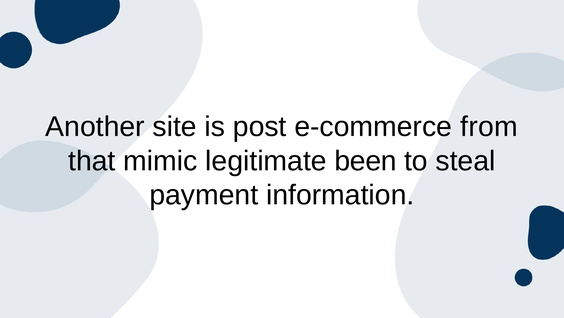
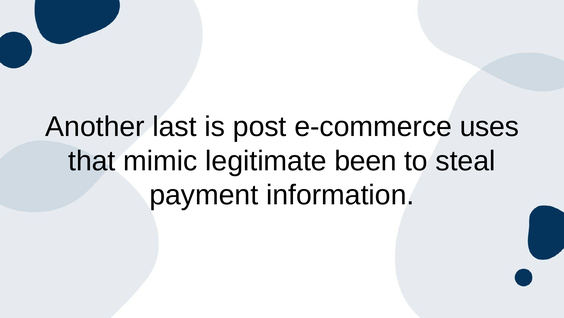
site: site -> last (175, 126)
from: from -> uses (489, 126)
